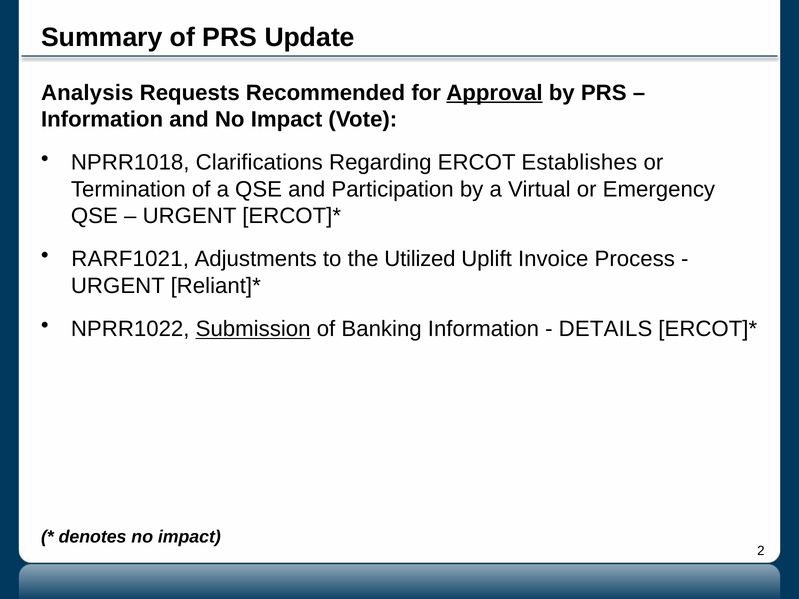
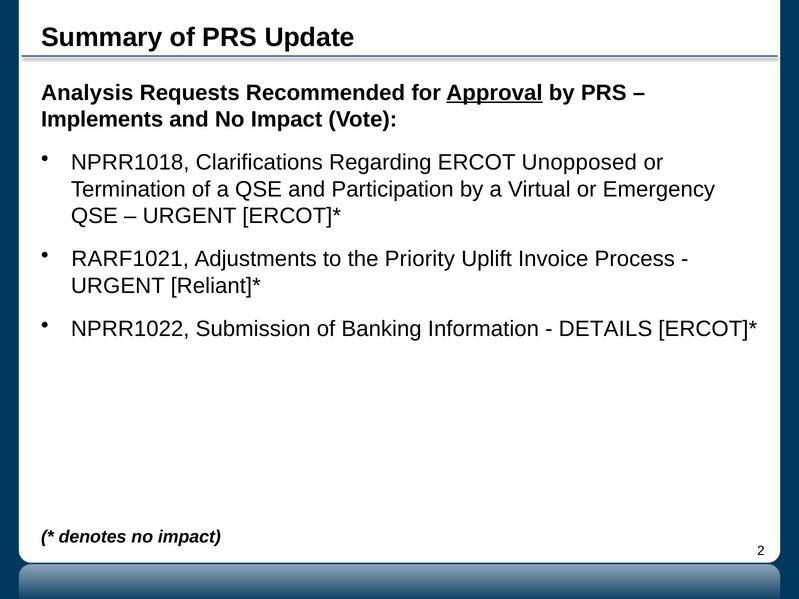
Information: Information -> Implements (102, 119)
Establishes: Establishes -> Unopposed (579, 163)
Utilized: Utilized -> Priority (420, 259)
Submission underline: present -> none (253, 329)
